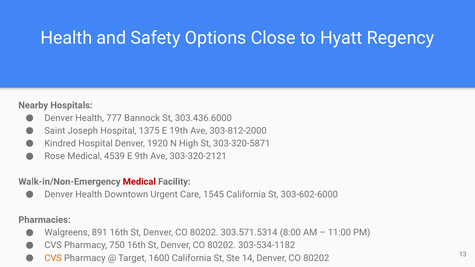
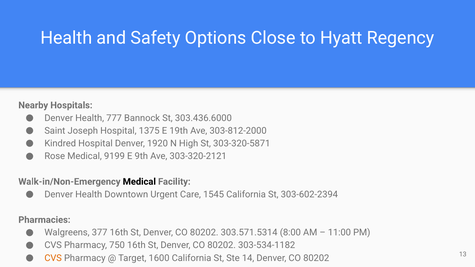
4539: 4539 -> 9199 (114, 156)
Medical colour: red -> black (139, 182)
303-602-6000: 303-602-6000 -> 303-602-2394 (309, 194)
891: 891 -> 377 (100, 233)
